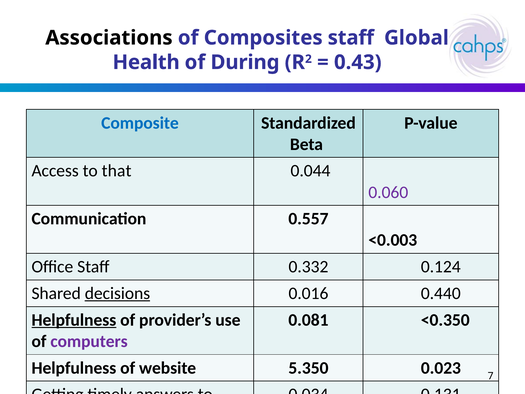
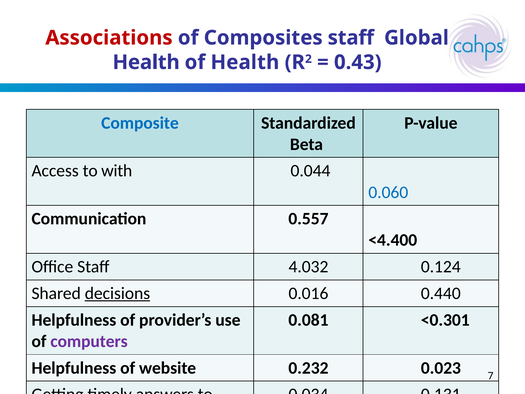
Associations colour: black -> red (109, 38)
of During: During -> Health (245, 62)
that: that -> with (117, 171)
0.060 colour: purple -> blue (388, 192)
<0.003: <0.003 -> <4.400 (393, 240)
0.332: 0.332 -> 4.032 (308, 267)
Helpfulness underline: present -> none (74, 320)
<0.350: <0.350 -> <0.301 (445, 320)
5.350: 5.350 -> 0.232 (308, 368)
